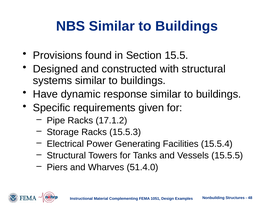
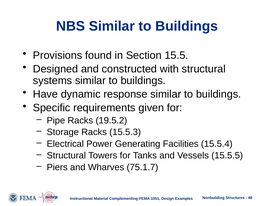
17.1.2: 17.1.2 -> 19.5.2 (111, 121)
51.4.0: 51.4.0 -> 75.1.7 (142, 167)
